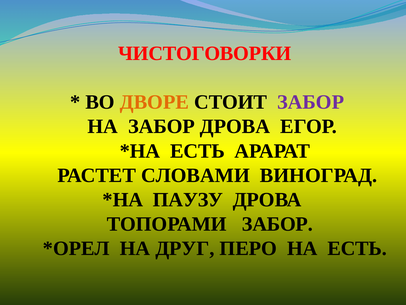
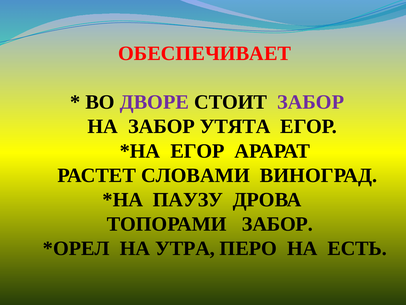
ЧИСТОГОВОРКИ: ЧИСТОГОВОРКИ -> ОБЕСПЕЧИВАЕТ (205, 53)
ДВОРЕ colour: orange -> purple (154, 102)
ЗАБОР ДРОВА: ДРОВА -> УТЯТА (235, 126)
ЕСТЬ: ЕСТЬ -> ЕГОР (198, 151)
ДРУГ: ДРУГ -> УТРА (185, 248)
